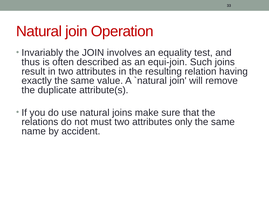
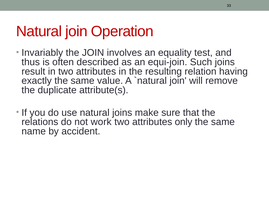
must: must -> work (101, 122)
